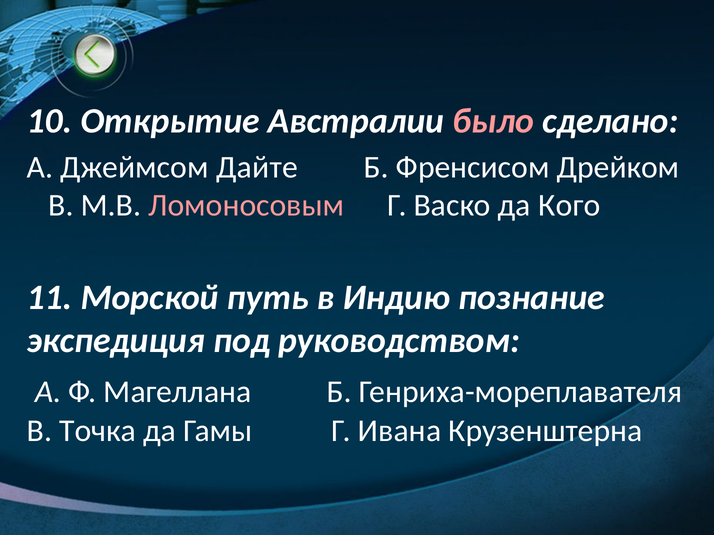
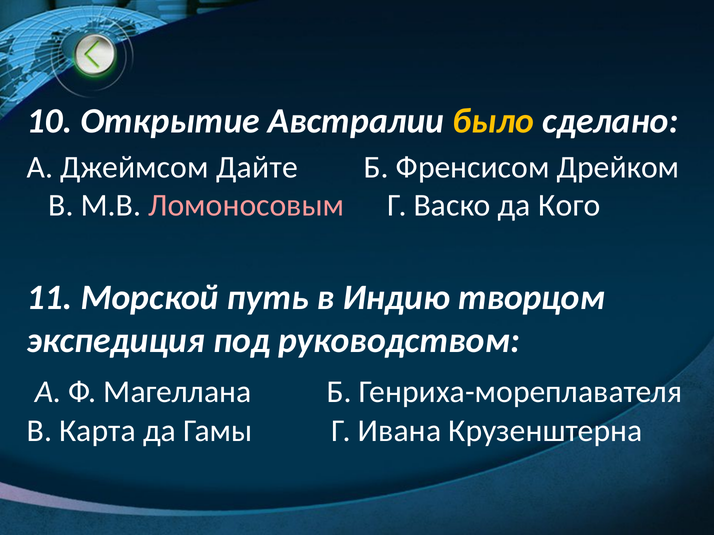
было colour: pink -> yellow (493, 121)
познание: познание -> творцом (532, 298)
Точка: Точка -> Карта (98, 431)
